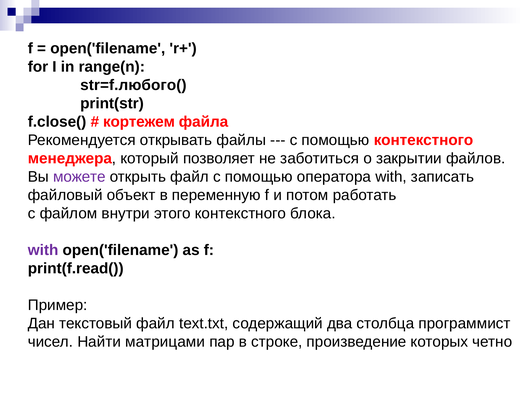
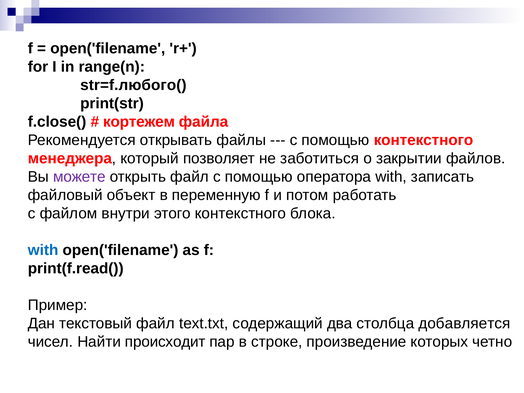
with colour: purple -> blue (43, 250)
программист: программист -> добавляется (464, 323)
матрицами: матрицами -> происходит (165, 342)
